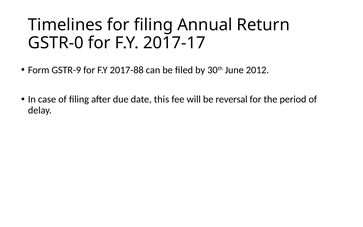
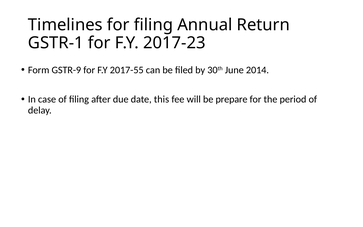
GSTR-0: GSTR-0 -> GSTR-1 (56, 43)
2017-17: 2017-17 -> 2017-23 (174, 43)
2017-88: 2017-88 -> 2017-55 (127, 70)
2012: 2012 -> 2014 (257, 70)
reversal: reversal -> prepare (232, 99)
